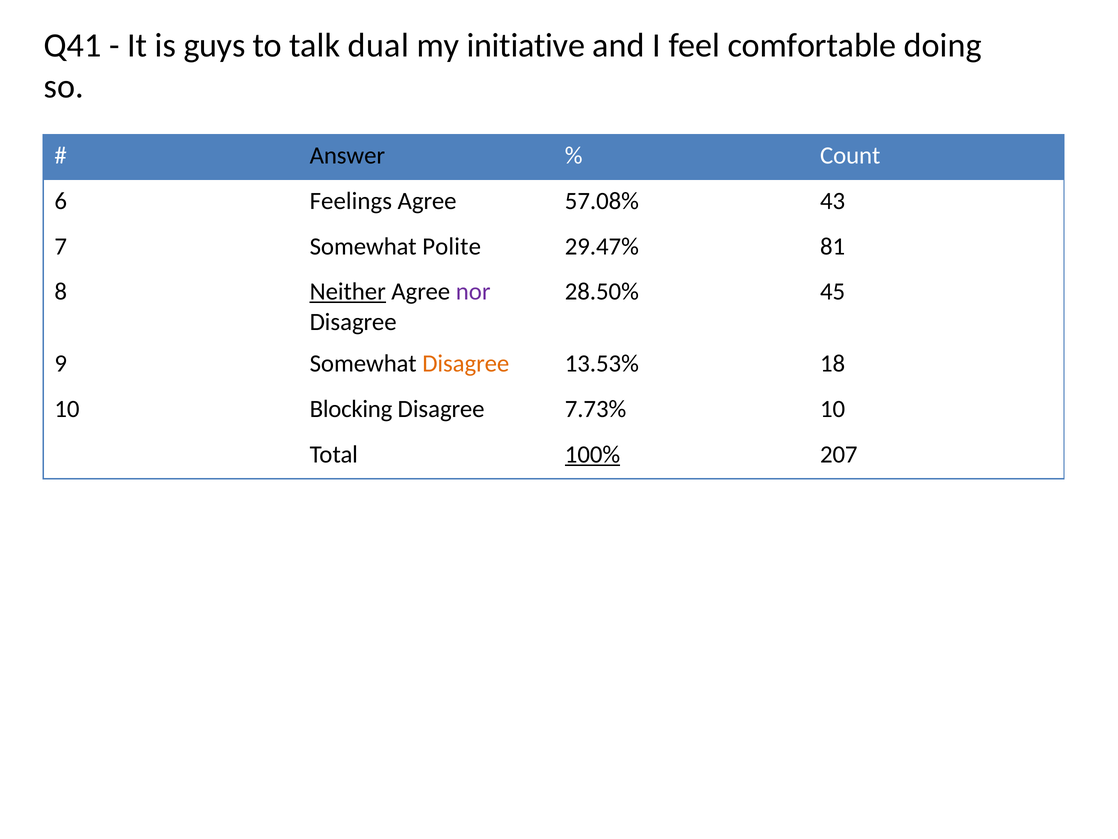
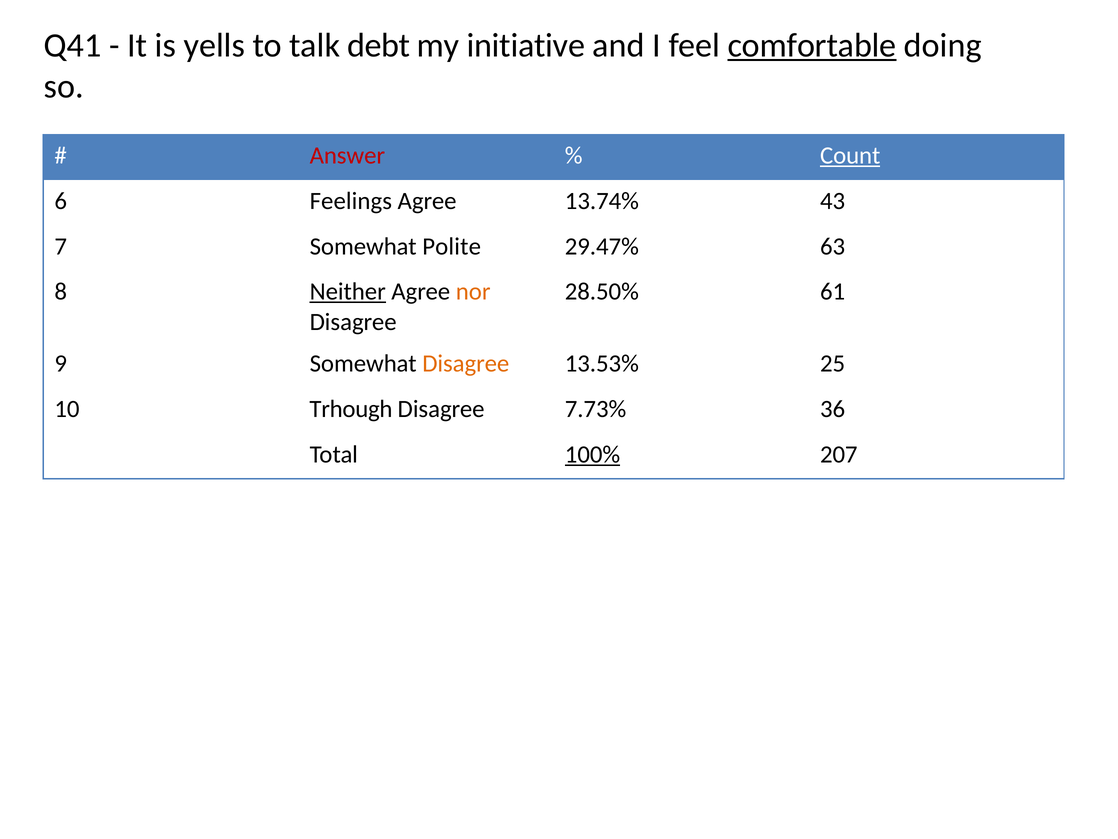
guys: guys -> yells (214, 45)
dual: dual -> debt (379, 45)
comfortable underline: none -> present (812, 45)
Answer colour: black -> red (347, 156)
Count underline: none -> present (850, 156)
57.08%: 57.08% -> 13.74% (602, 201)
81: 81 -> 63 (833, 246)
nor colour: purple -> orange (473, 292)
45: 45 -> 61 (833, 292)
18: 18 -> 25 (833, 364)
Blocking: Blocking -> Trhough (351, 409)
7.73% 10: 10 -> 36 (833, 409)
